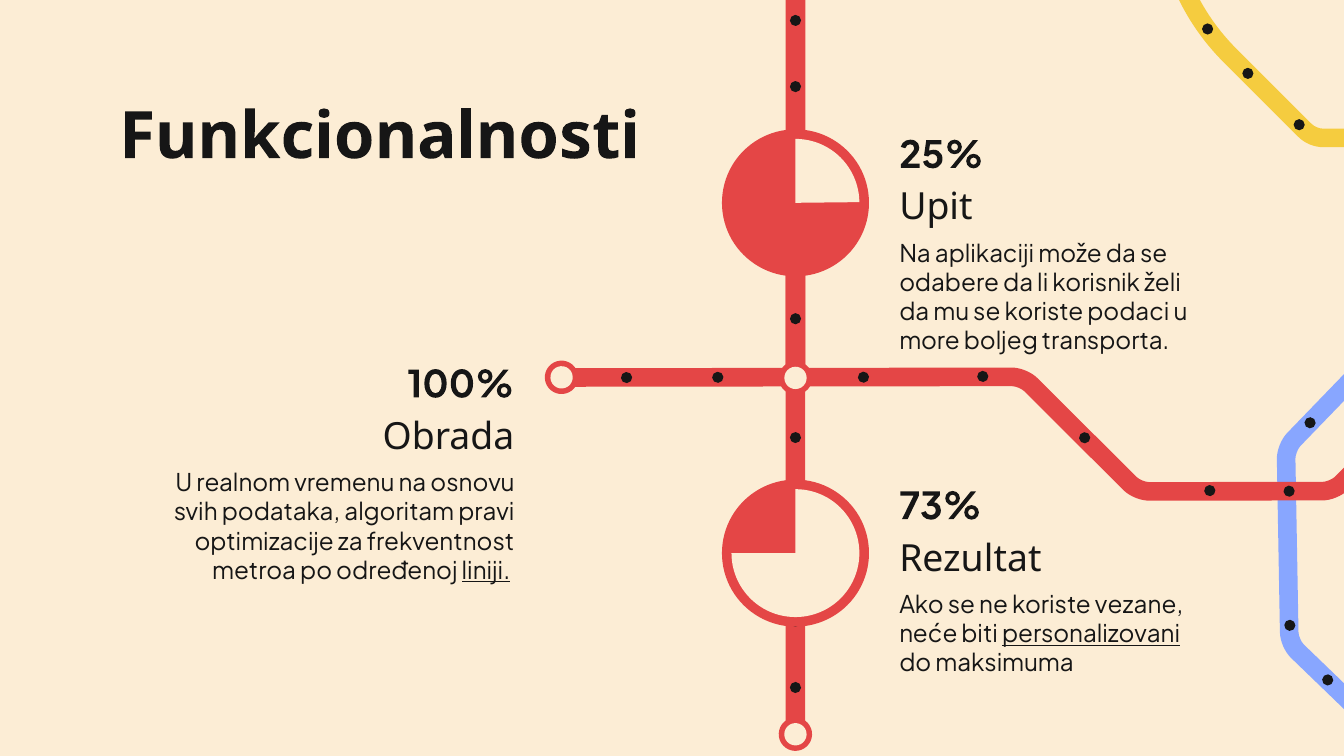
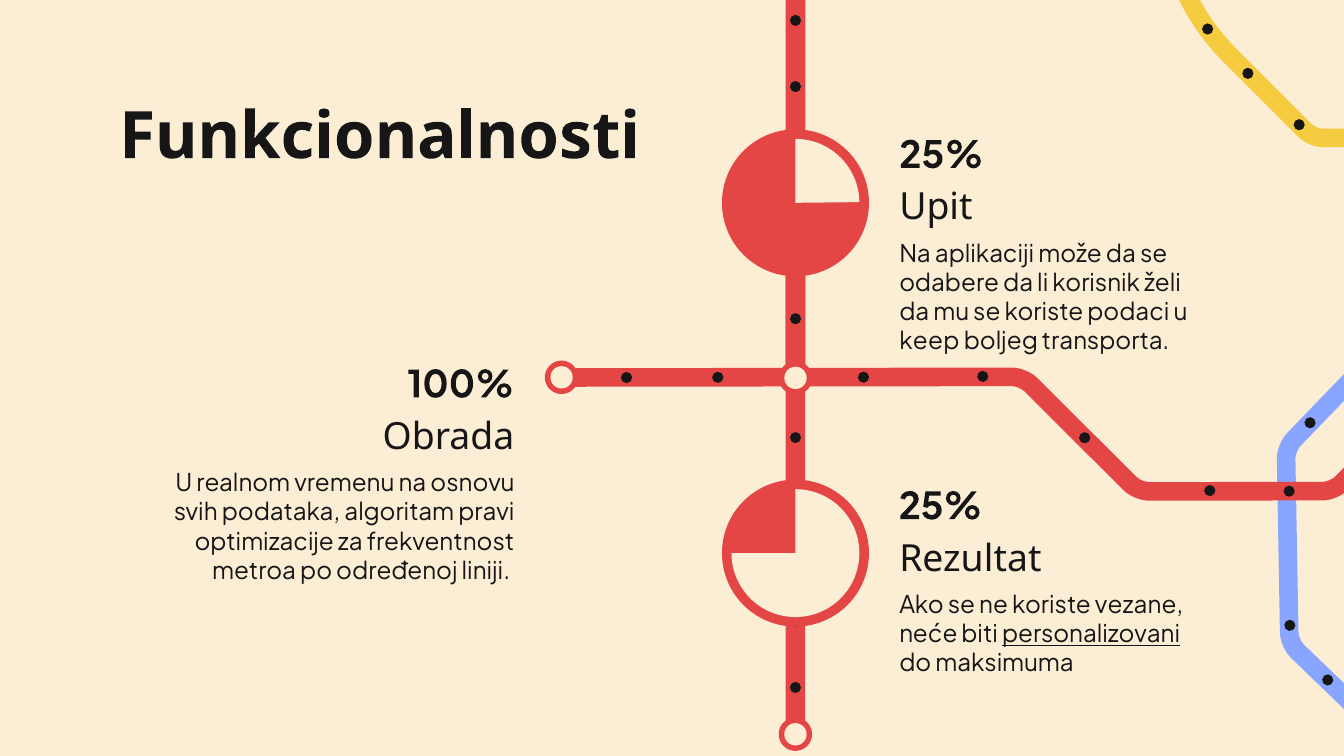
more: more -> keep (929, 342)
73%: 73% -> 25% (941, 507)
liniji underline: present -> none (486, 571)
